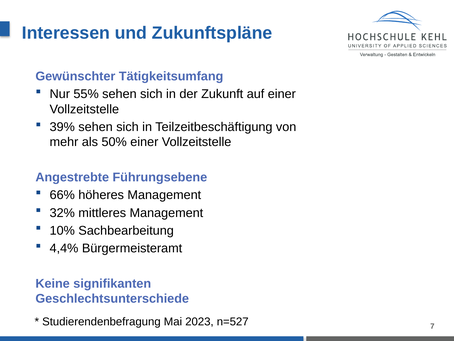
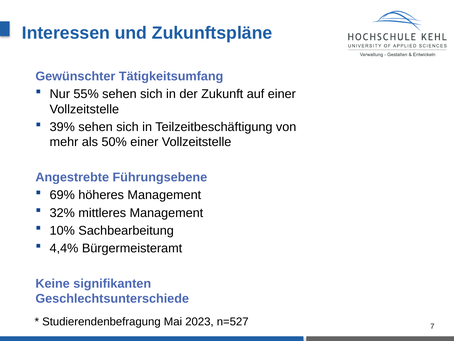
66%: 66% -> 69% (62, 195)
